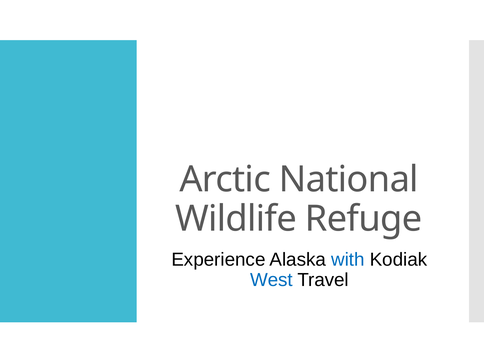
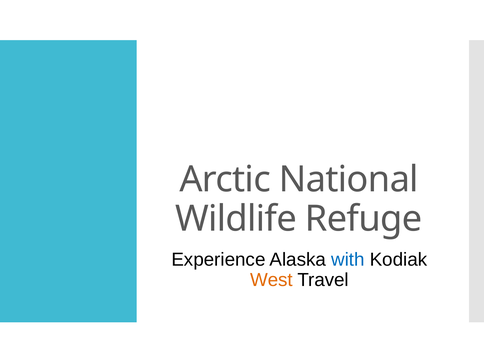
West colour: blue -> orange (271, 280)
